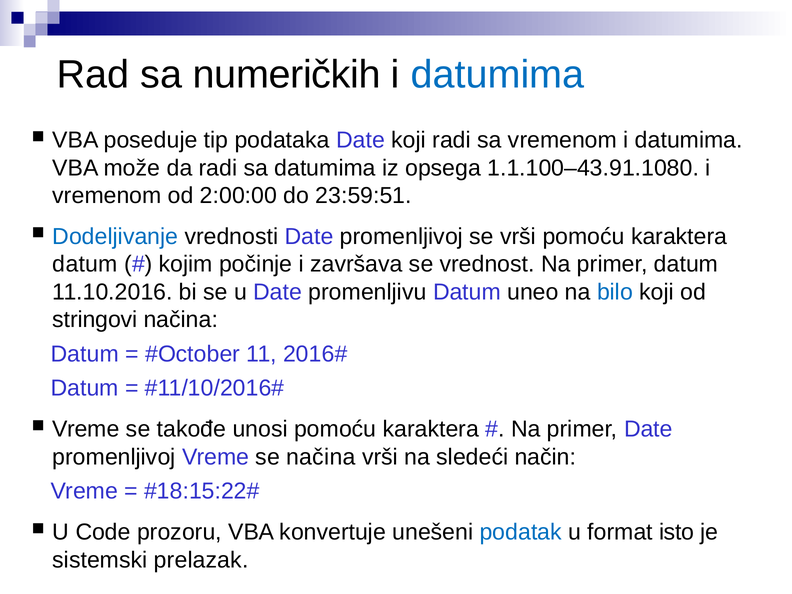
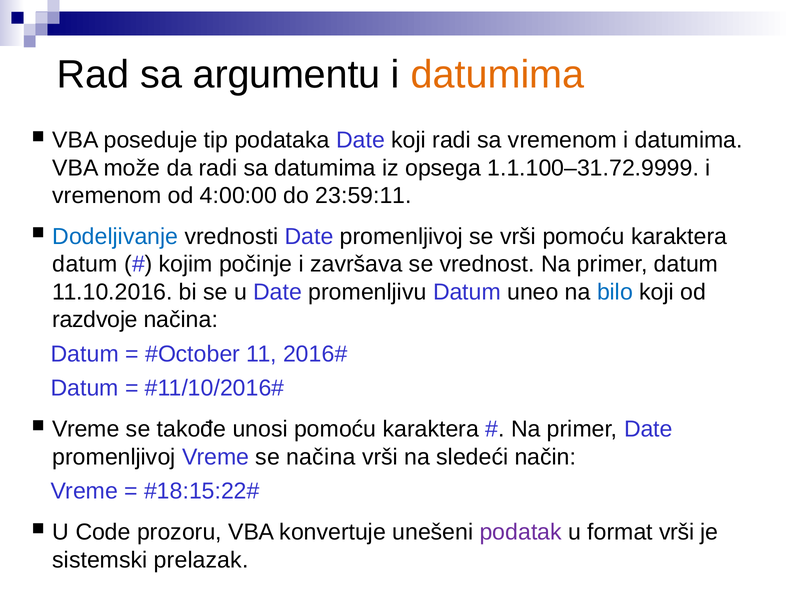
numeričkih: numeričkih -> argumentu (287, 74)
datumima colour: blue -> orange (498, 74)
1.1.100–43.91.1080: 1.1.100–43.91.1080 -> 1.1.100–31.72.9999 (593, 168)
2:00:00: 2:00:00 -> 4:00:00 (239, 196)
23:59:51: 23:59:51 -> 23:59:11 (364, 196)
stringovi: stringovi -> razdvoje (95, 320)
podatak colour: blue -> purple (521, 532)
format isto: isto -> vrši (677, 532)
